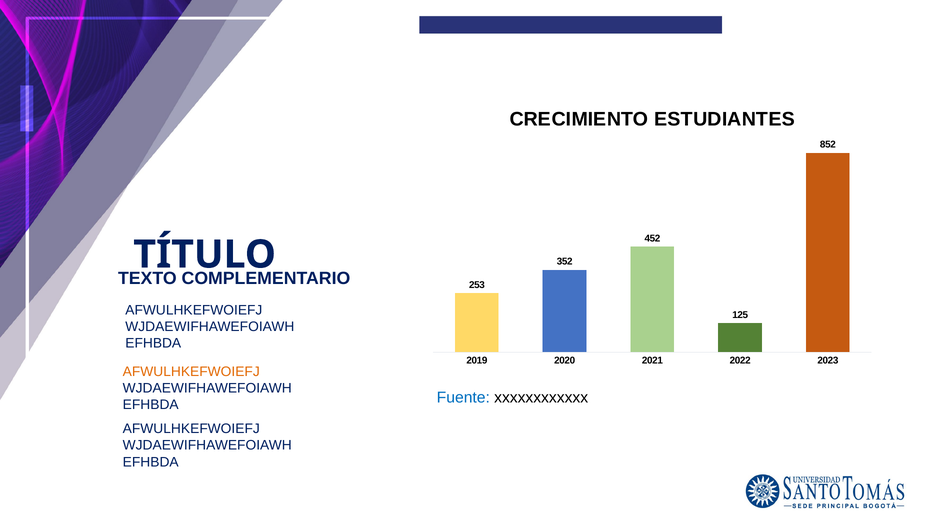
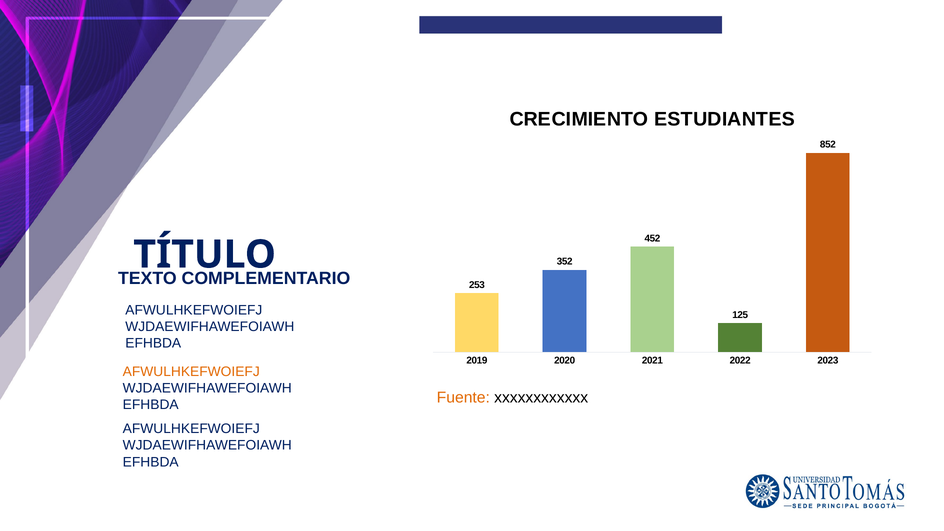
Fuente colour: blue -> orange (463, 397)
